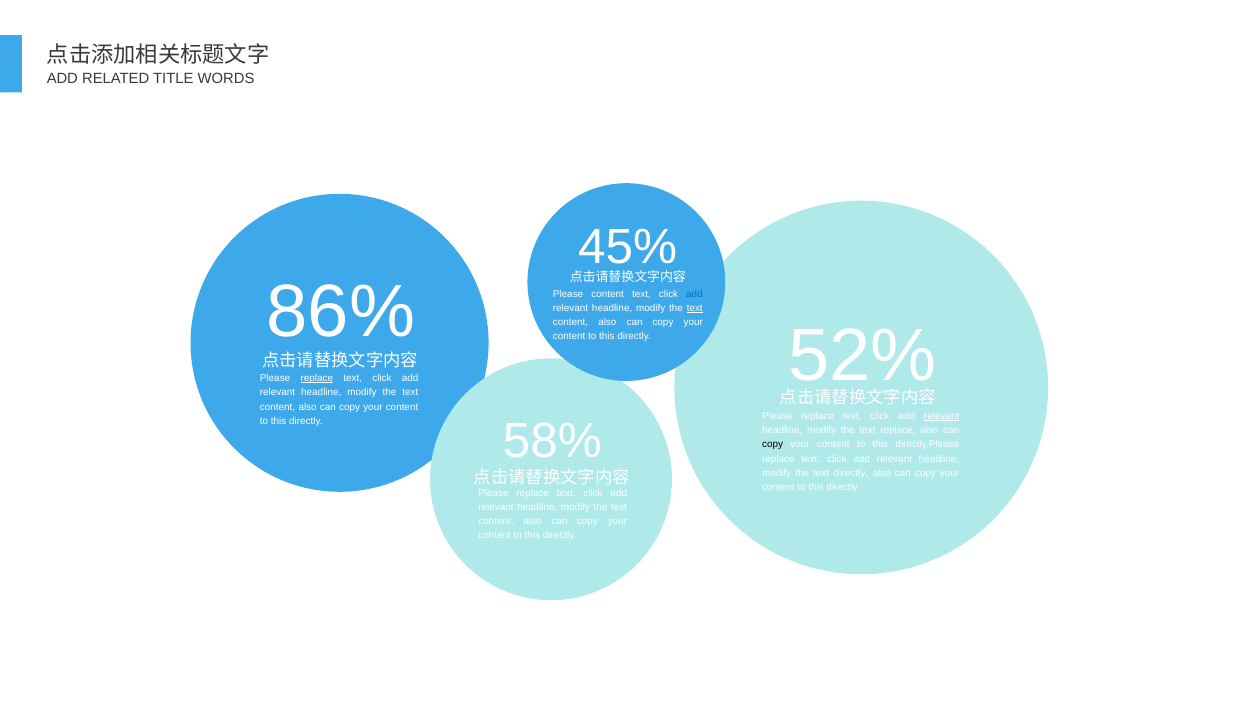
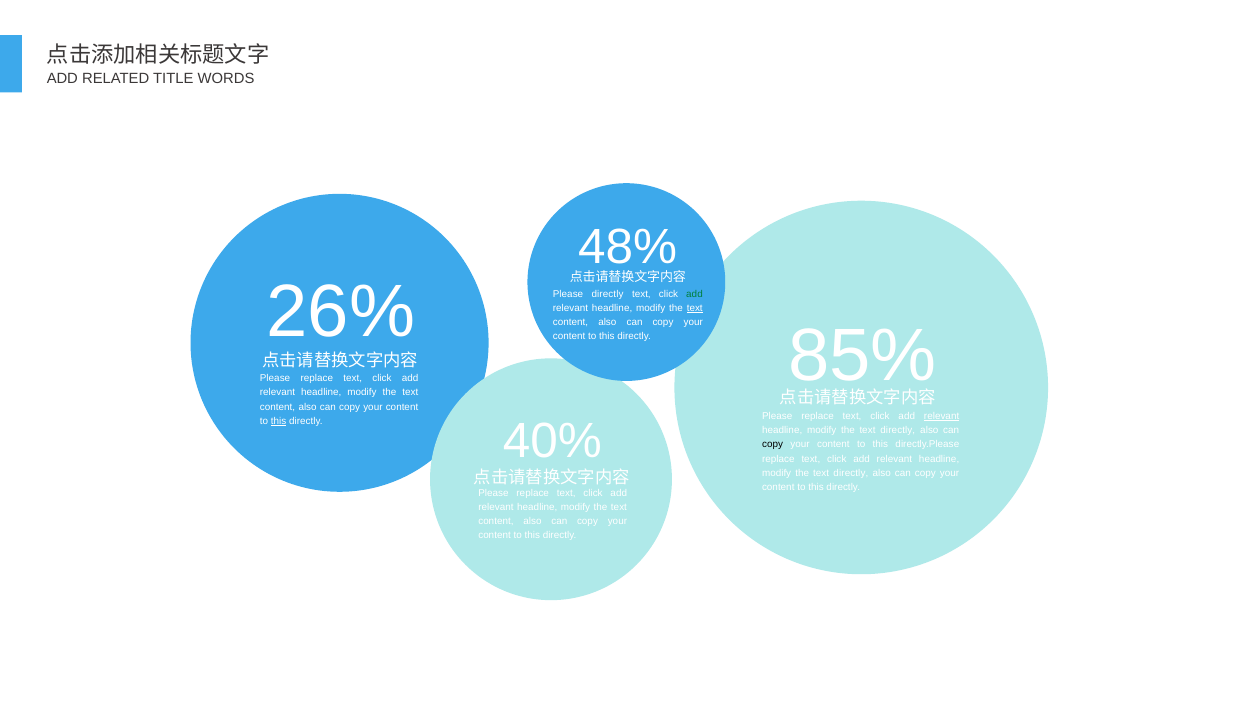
45%: 45% -> 48% (628, 248)
86%: 86% -> 26% (341, 312)
Please content: content -> directly (608, 294)
add colour: blue -> green (694, 294)
52%: 52% -> 85% (863, 356)
replace underline: present -> none (317, 379)
this underline: none -> present (279, 421)
58%: 58% -> 40% (552, 441)
replace: replace -> directly (898, 431)
